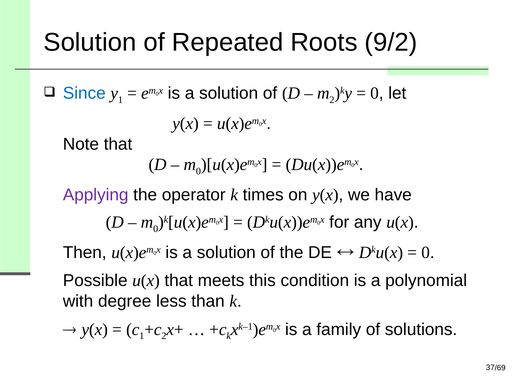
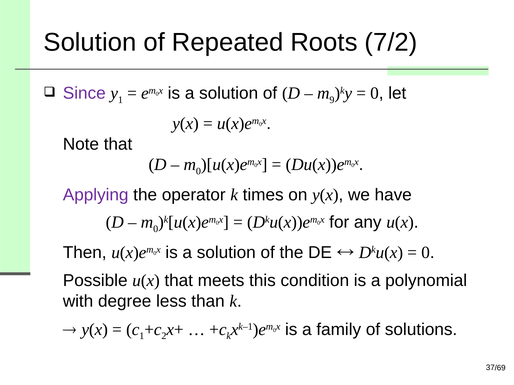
9/2: 9/2 -> 7/2 (391, 42)
Since colour: blue -> purple (84, 93)
2: 2 -> 9 (332, 100)
